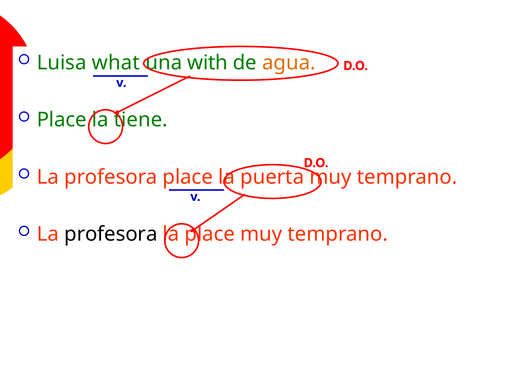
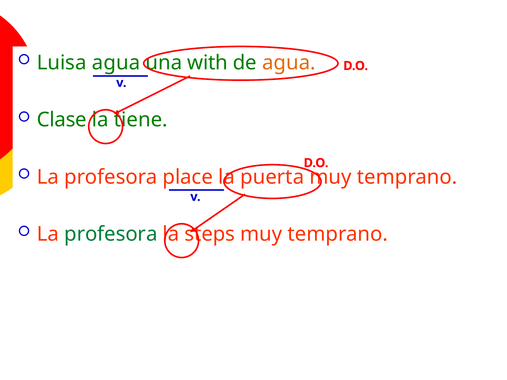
Luisa what: what -> agua (116, 63)
Place: Place -> Clase (62, 120)
profesora colour: black -> green (111, 234)
la place: place -> steps (210, 234)
